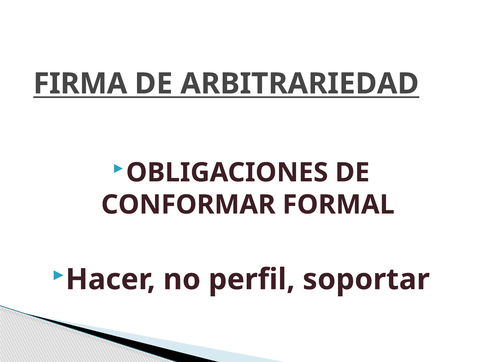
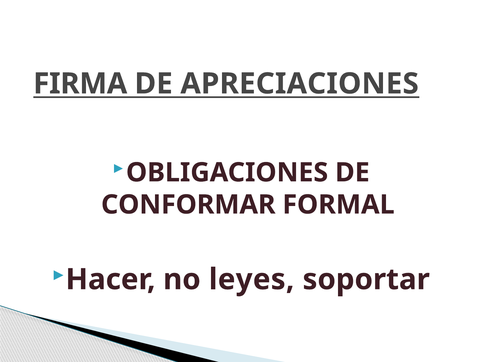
ARBITRARIEDAD: ARBITRARIEDAD -> APRECIACIONES (300, 84)
perfil: perfil -> leyes (252, 280)
